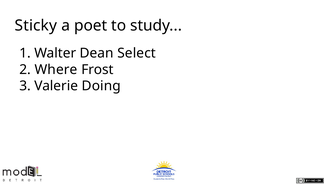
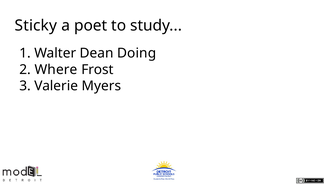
Select: Select -> Doing (137, 53)
Doing: Doing -> Myers (101, 86)
